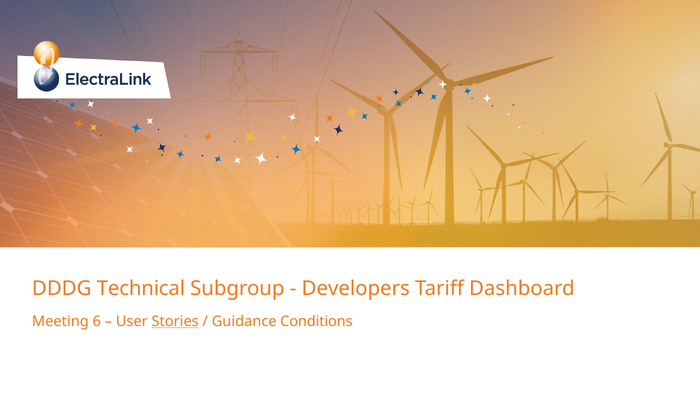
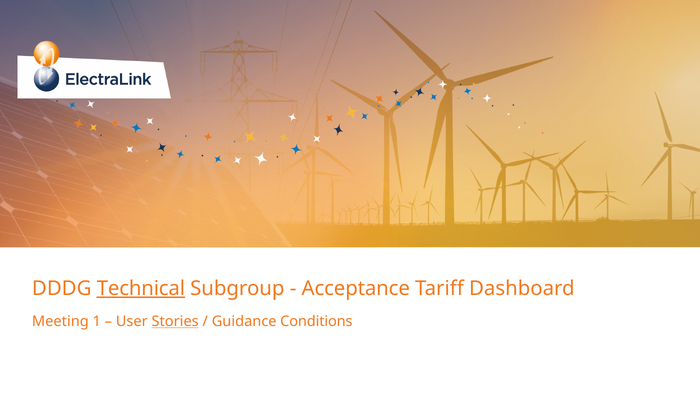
Technical underline: none -> present (141, 288)
Developers: Developers -> Acceptance (356, 288)
6: 6 -> 1 (97, 321)
